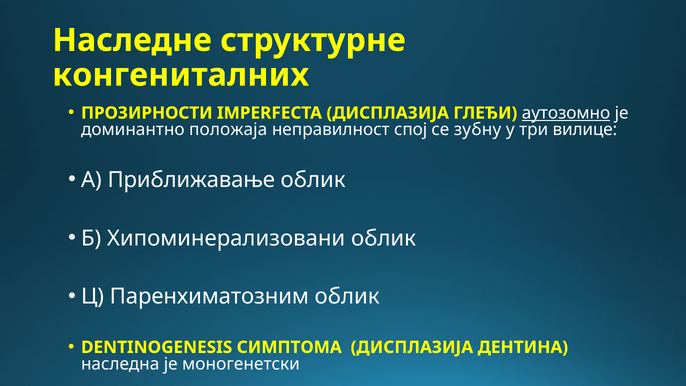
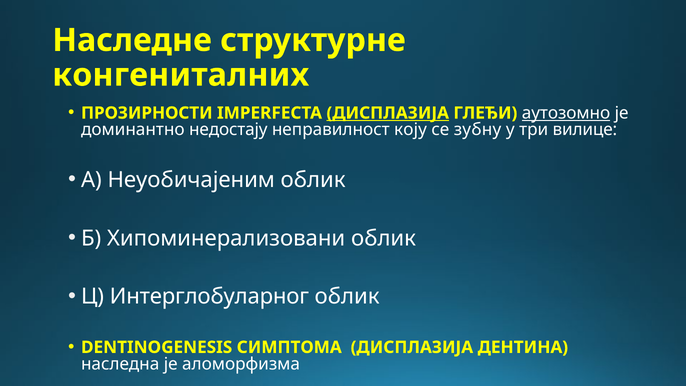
ДИСПЛАЗИЈА underline: none -> present (388, 113)
положаја: положаја -> недостају (228, 130)
спој: спој -> коју (411, 130)
Приближавање: Приближавање -> Неуобичајеним (191, 180)
Паренхиматозним: Паренхиматозним -> Интерглобуларног (209, 297)
моногенетски: моногенетски -> аломорфизма (241, 364)
